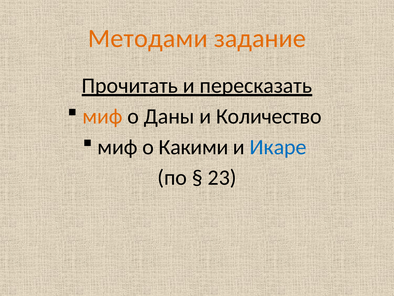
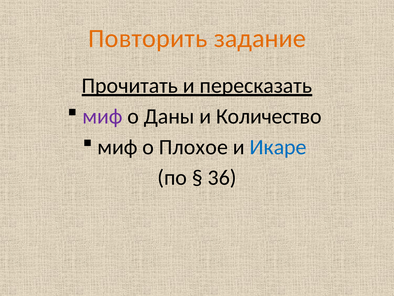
Методами: Методами -> Повторить (148, 38)
миф colour: orange -> purple (102, 116)
Какими: Какими -> Плохое (193, 147)
23: 23 -> 36 (222, 177)
